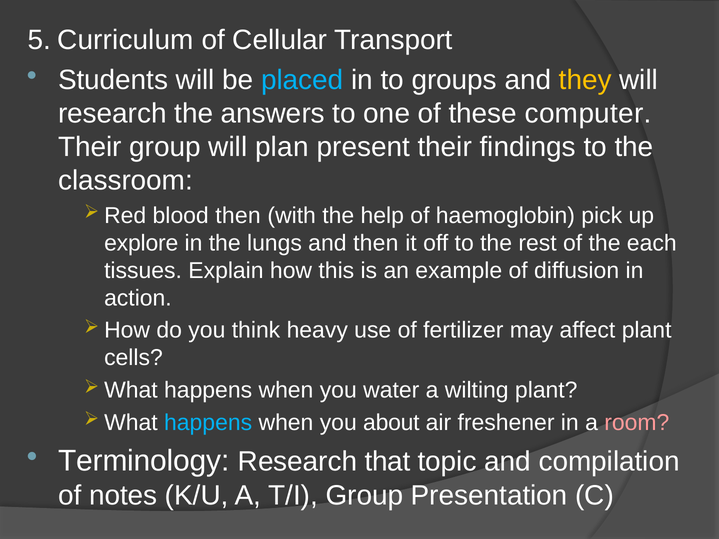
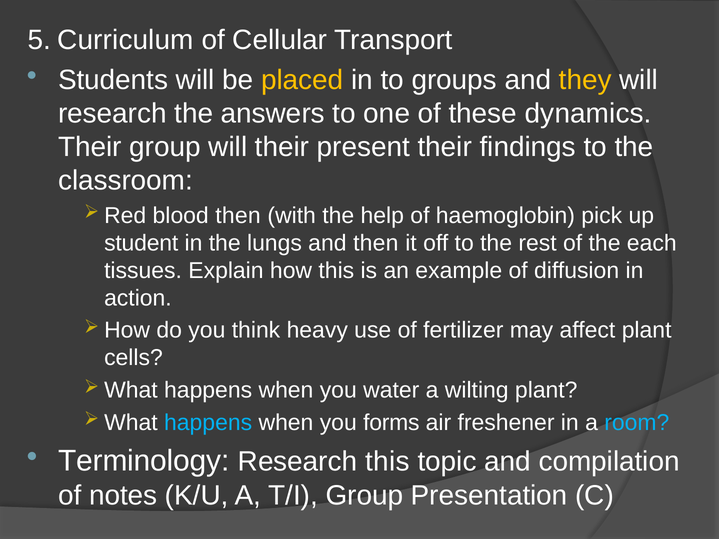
placed colour: light blue -> yellow (302, 80)
computer: computer -> dynamics (588, 113)
will plan: plan -> their (282, 147)
explore: explore -> student (141, 243)
about: about -> forms (391, 423)
room colour: pink -> light blue (637, 423)
Research that: that -> this (387, 462)
